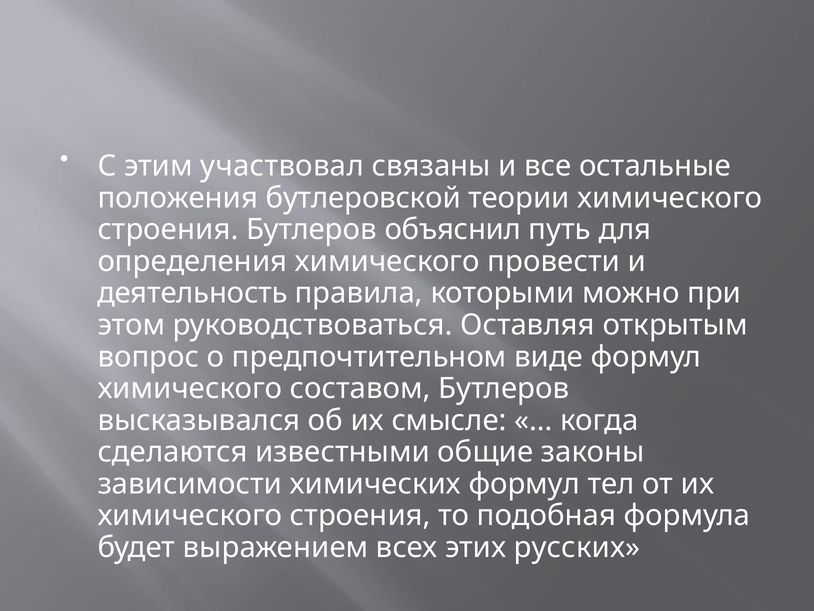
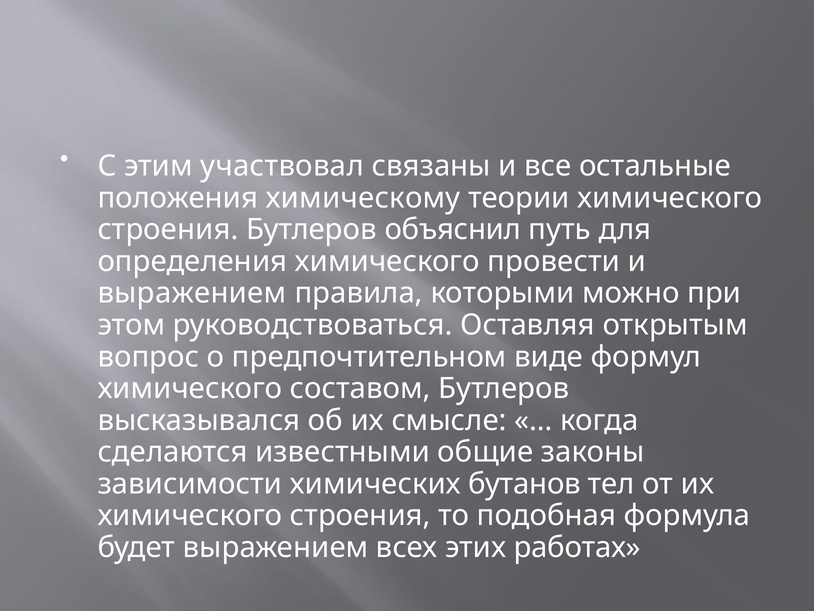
бутлеровской: бутлеровской -> химическому (363, 198)
деятельность: деятельность -> выражением (192, 293)
химических формул: формул -> бутанов (524, 483)
русских: русских -> работах (577, 547)
